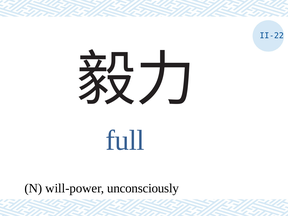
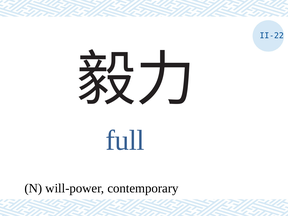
unconsciously: unconsciously -> contemporary (143, 188)
